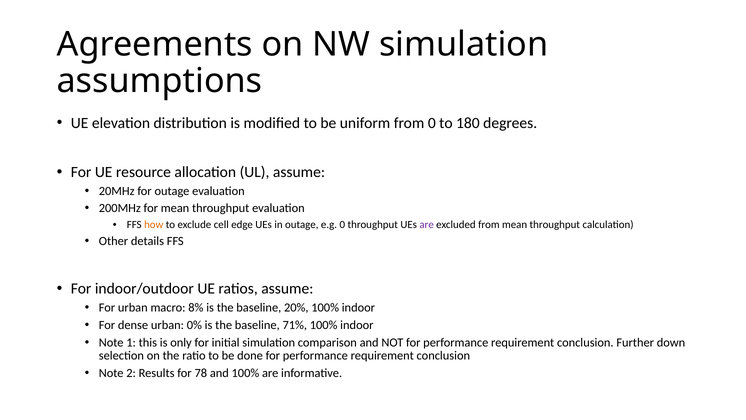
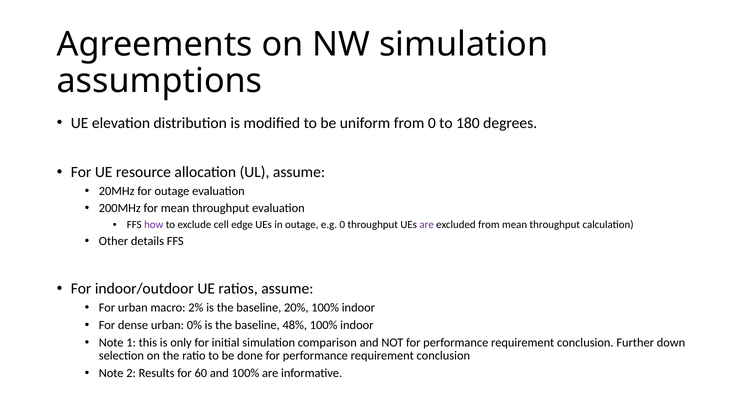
how colour: orange -> purple (154, 225)
8%: 8% -> 2% (196, 308)
71%: 71% -> 48% (295, 325)
78: 78 -> 60 (201, 373)
